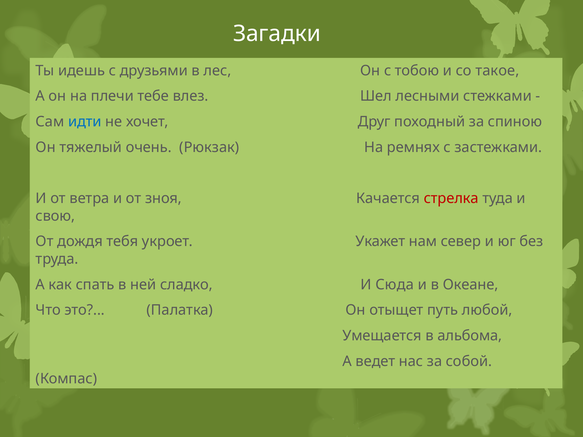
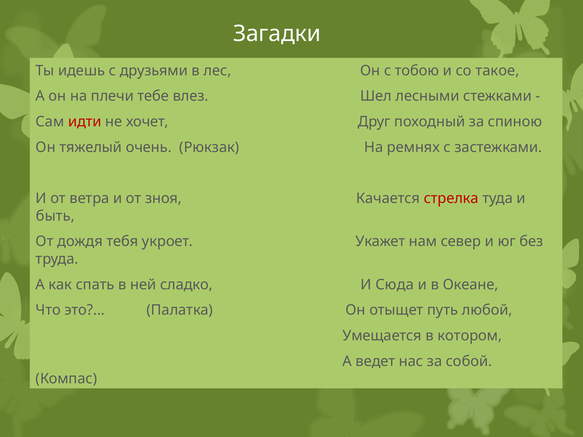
идти colour: blue -> red (85, 122)
свою: свою -> быть (55, 216)
альбома: альбома -> котором (470, 336)
